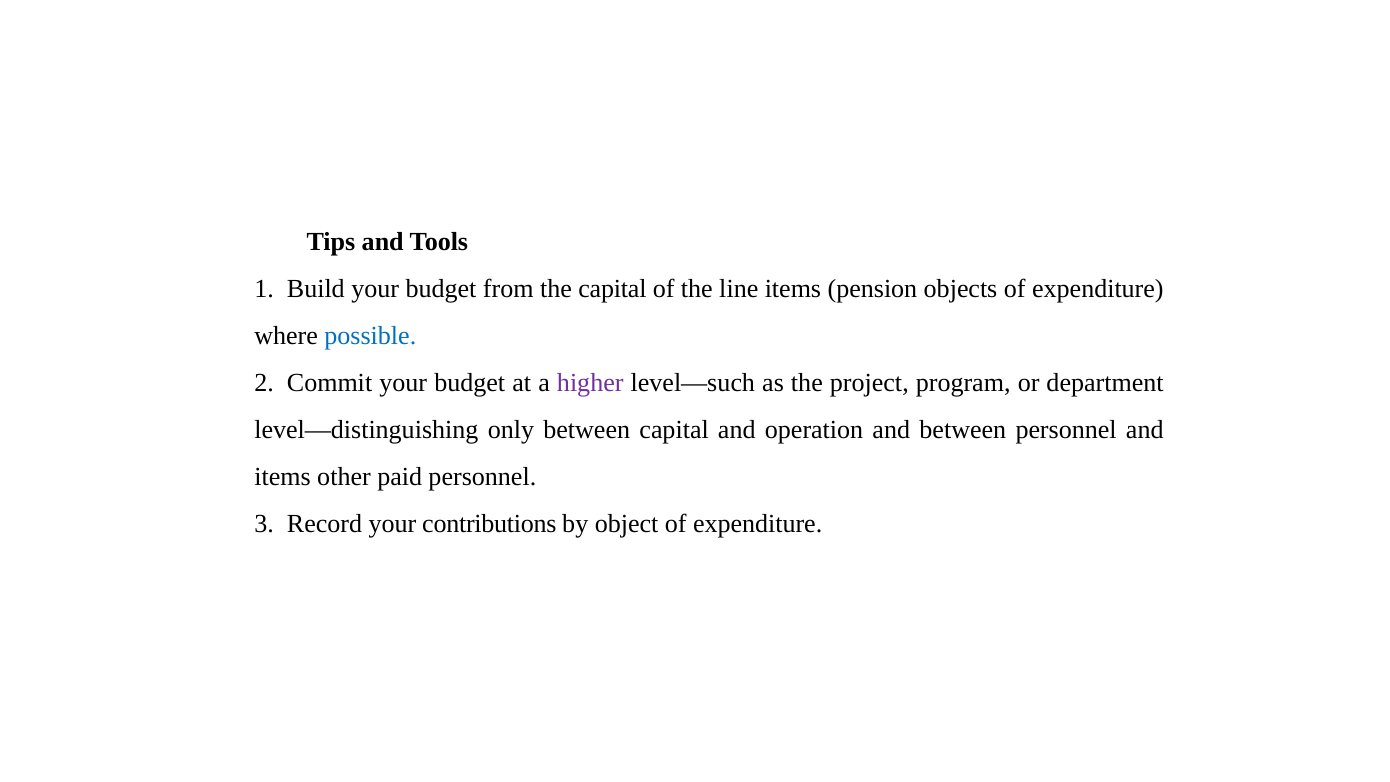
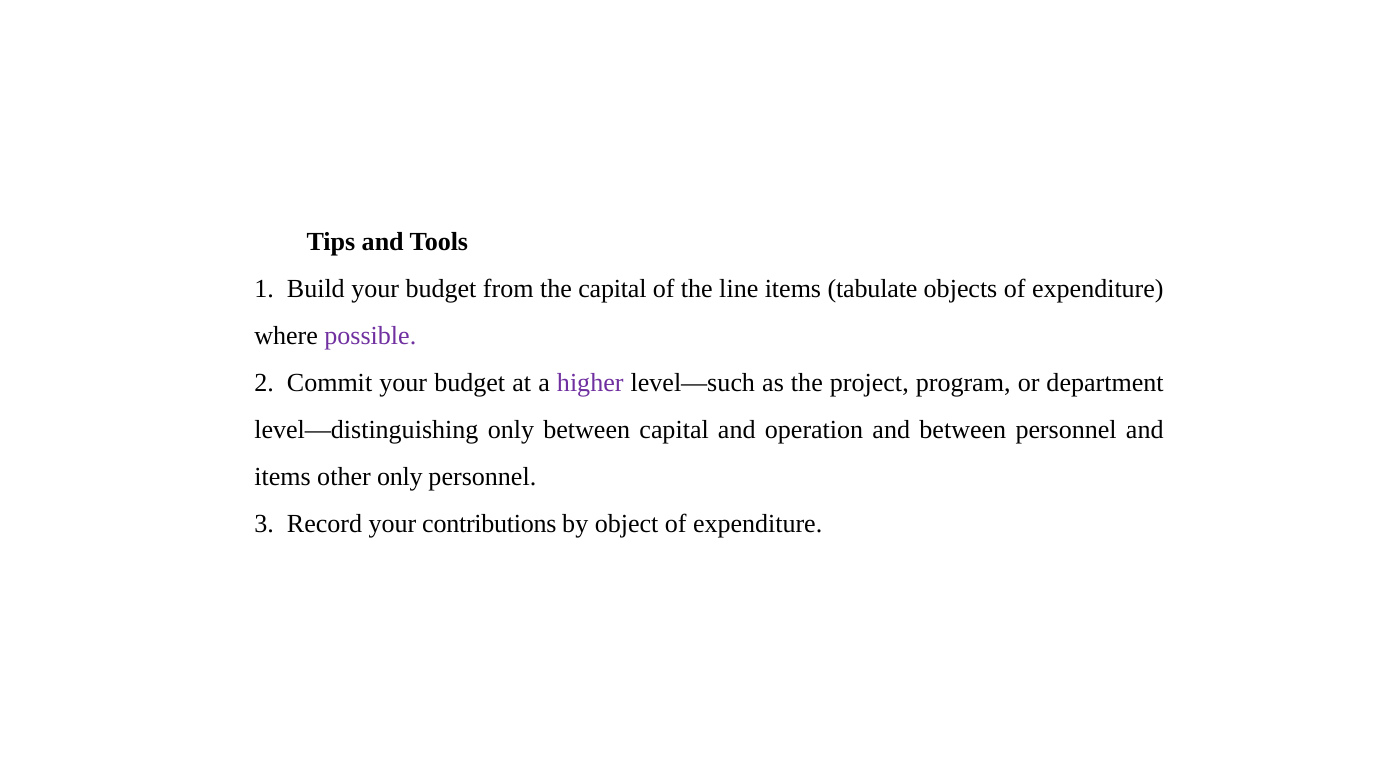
pension: pension -> tabulate (873, 289)
possible colour: blue -> purple (370, 336)
other paid: paid -> only (400, 477)
